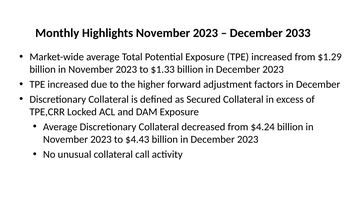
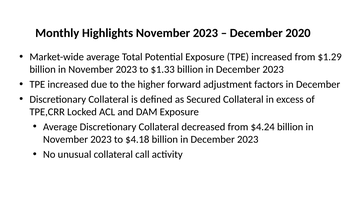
2033: 2033 -> 2020 (298, 33)
$4.43: $4.43 -> $4.18 (137, 140)
